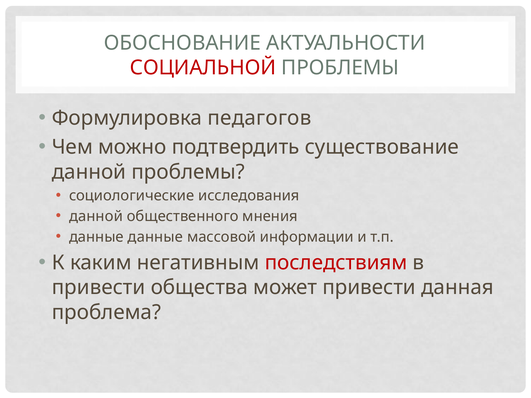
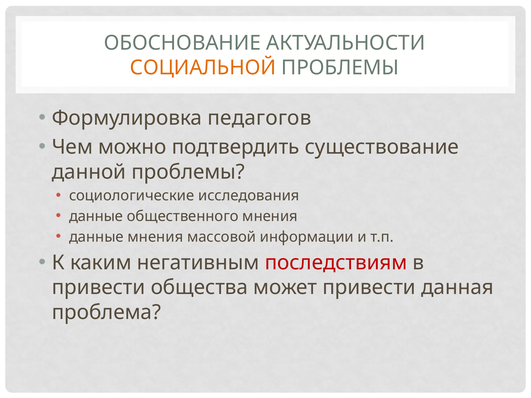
СОЦИАЛЬНОЙ colour: red -> orange (203, 68)
данной: данной -> данные (96, 216)
данные данные: данные -> мнения (155, 237)
